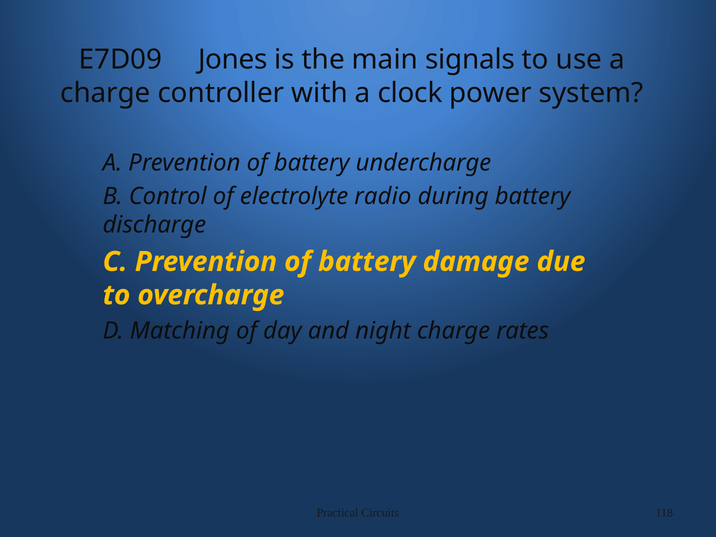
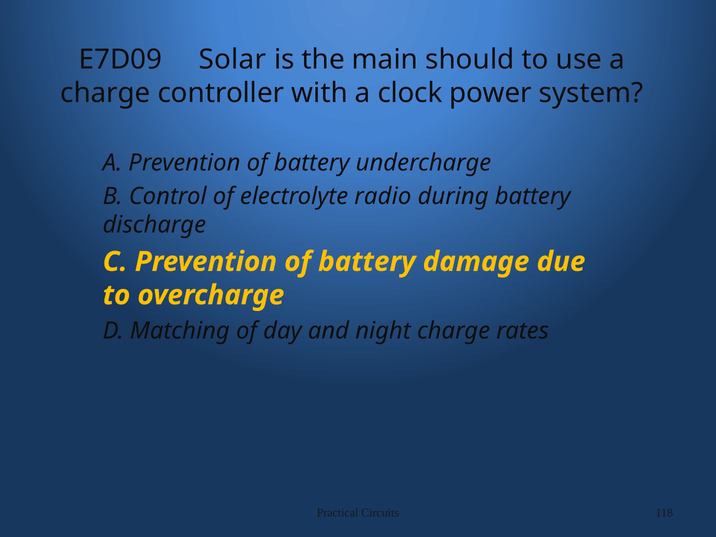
Jones: Jones -> Solar (233, 59)
signals: signals -> should (470, 59)
